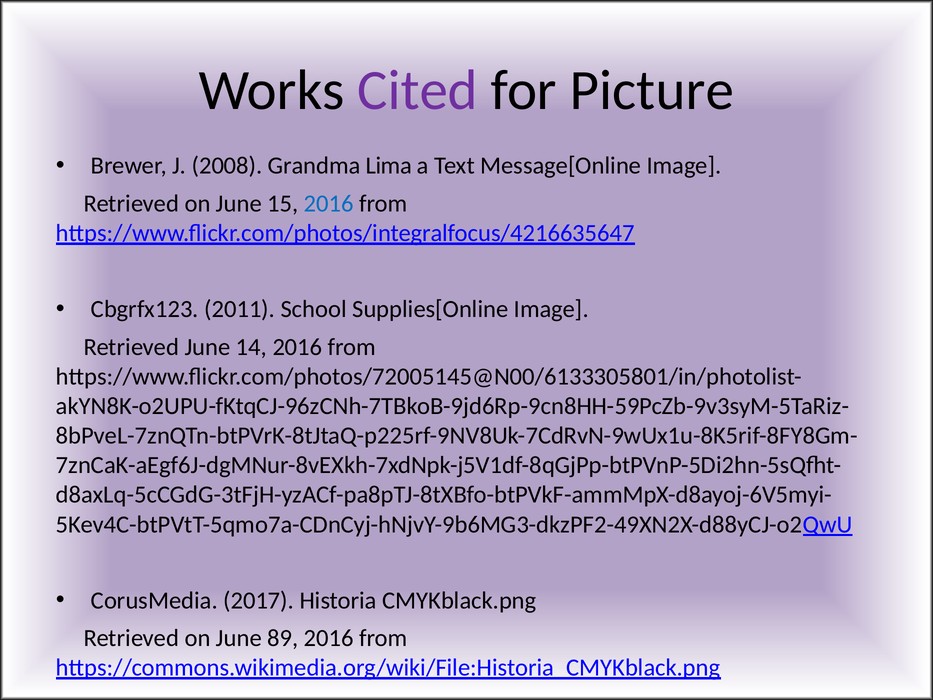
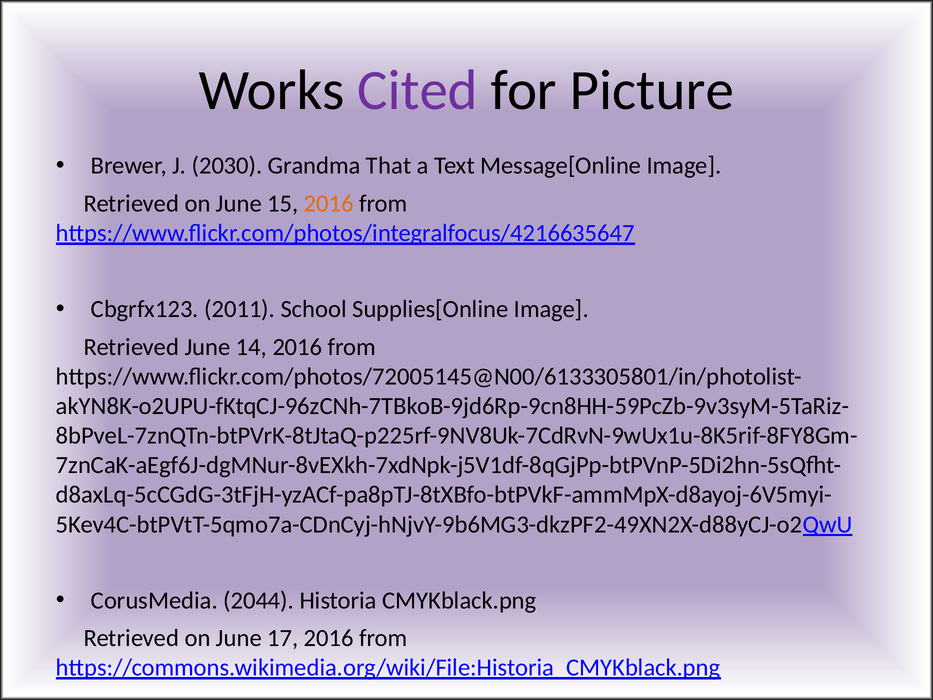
2008: 2008 -> 2030 (227, 166)
Lima: Lima -> That (389, 166)
2016 colour: blue -> orange (329, 204)
2017: 2017 -> 2044 (259, 600)
89: 89 -> 17 (283, 638)
